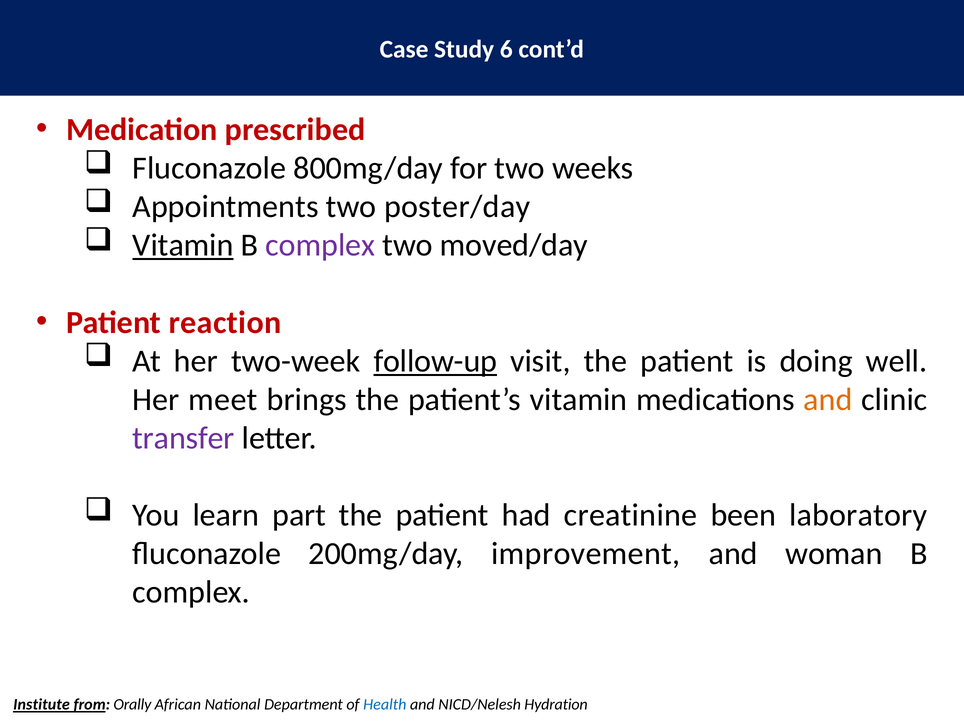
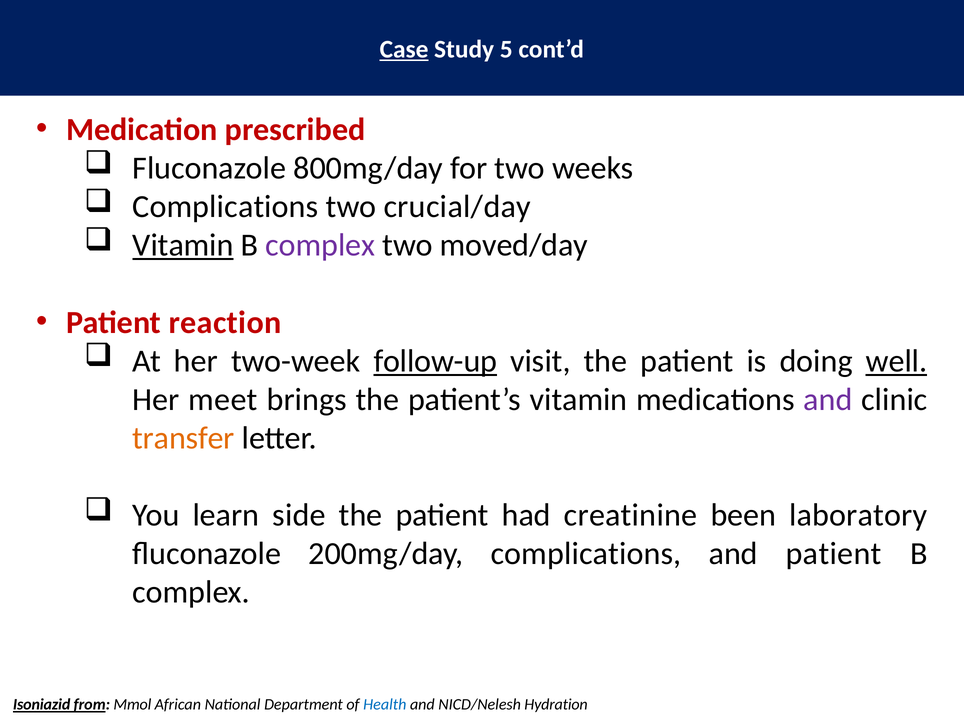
Case underline: none -> present (404, 49)
6: 6 -> 5 (506, 49)
Appointments: Appointments -> Complications (225, 207)
poster/day: poster/day -> crucial/day (457, 207)
well underline: none -> present (897, 361)
and colour: orange -> purple (828, 400)
transfer colour: purple -> orange (184, 438)
part: part -> side (299, 515)
200mg/day improvement: improvement -> complications (586, 554)
and woman: woman -> patient (834, 554)
Institute: Institute -> Isoniazid (42, 705)
Orally: Orally -> Mmol (132, 705)
